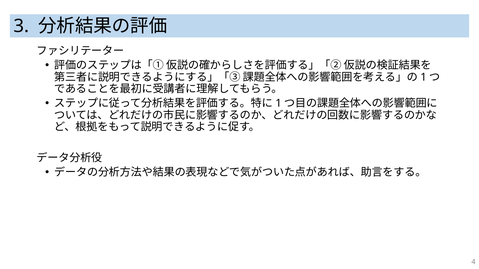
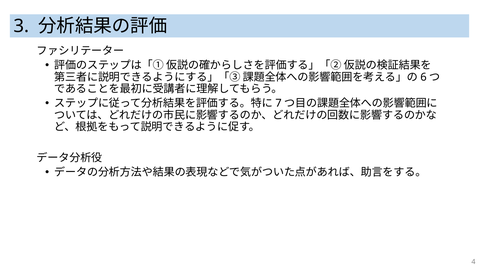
1: 1 -> 6 (423, 77)
1: 1 -> 7 (278, 103)
